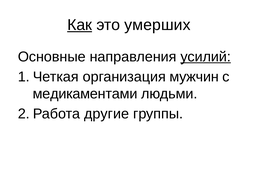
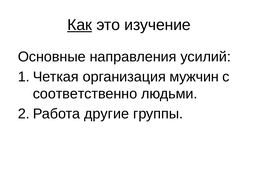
умерших: умерших -> изучение (158, 25)
усилий underline: present -> none (206, 57)
медикаментами: медикаментами -> соответственно (85, 94)
